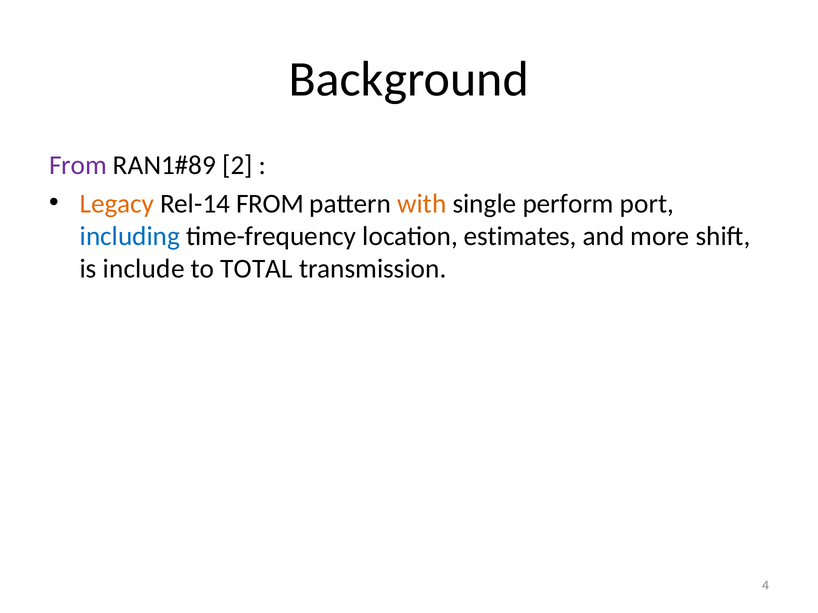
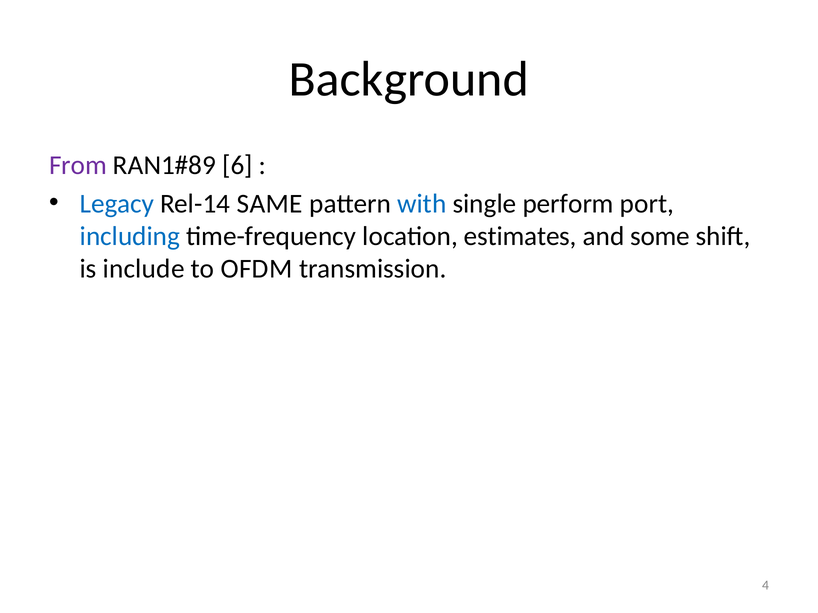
2: 2 -> 6 (238, 166)
Legacy colour: orange -> blue (117, 204)
Rel-14 FROM: FROM -> SAME (270, 204)
with colour: orange -> blue (422, 204)
more: more -> some (660, 236)
TOTAL: TOTAL -> OFDM (257, 269)
